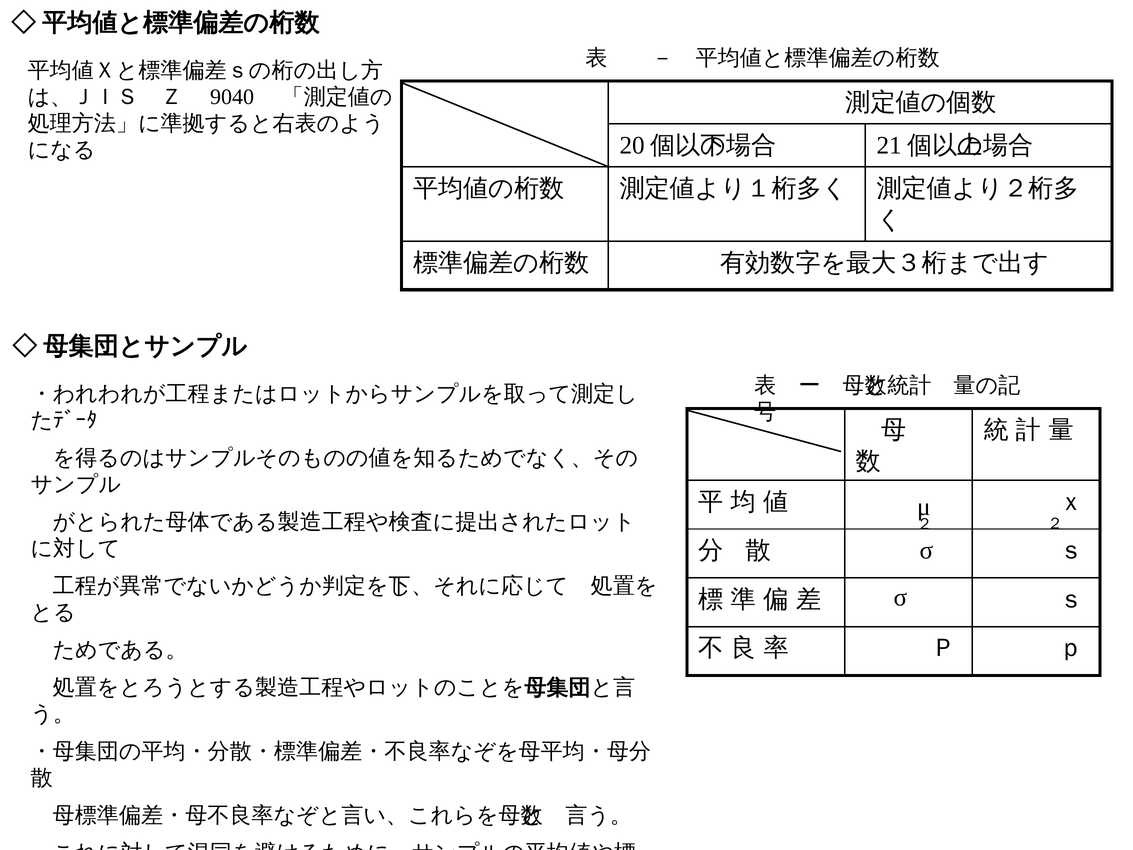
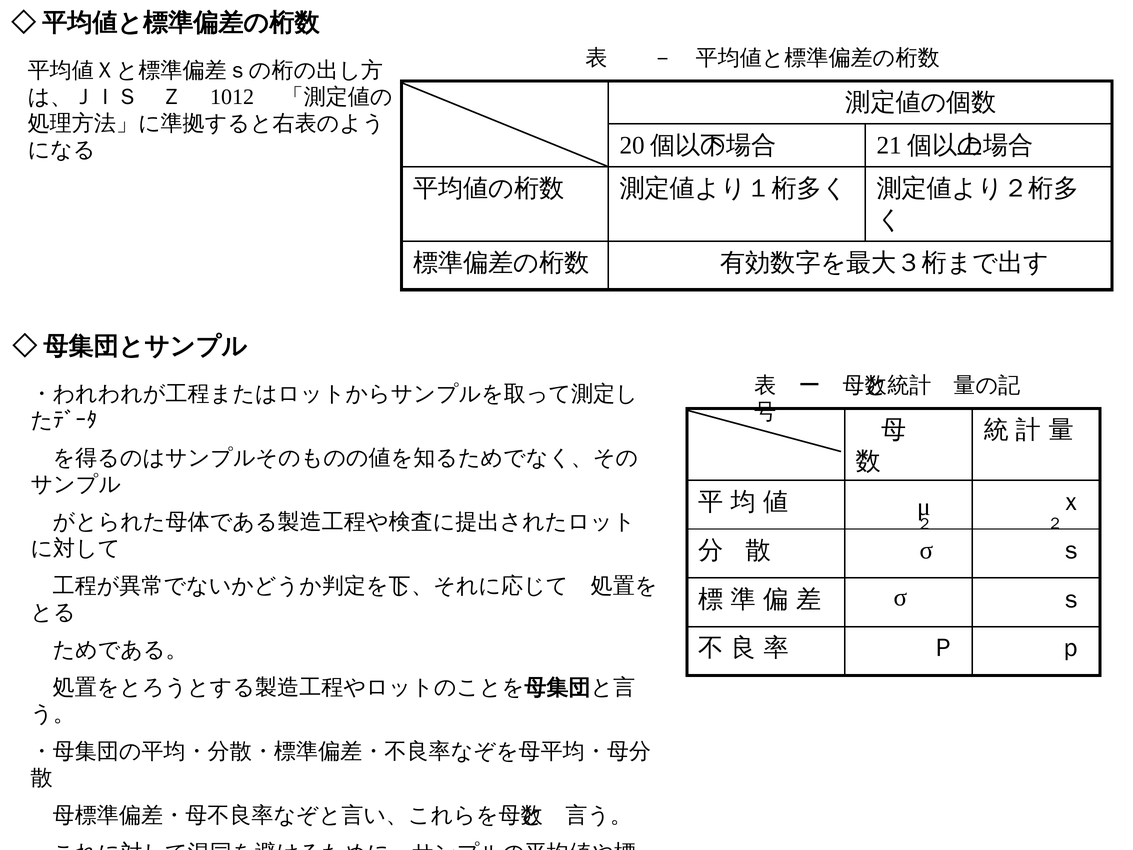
9040: 9040 -> 1012 (232, 97)
